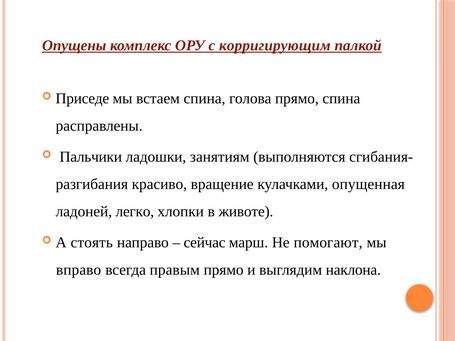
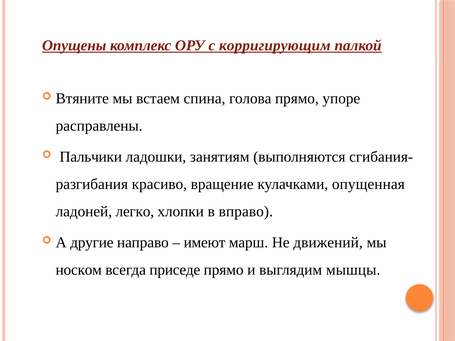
Приседе: Приседе -> Втяните (82, 99)
прямо спина: спина -> упоре (341, 99)
животе: животе -> вправо (246, 212)
стоять: стоять -> другие (92, 243)
сейчас: сейчас -> имеют (205, 243)
помогают: помогают -> движений (328, 243)
вправо: вправо -> носком (79, 270)
правым: правым -> приседе (175, 270)
наклона: наклона -> мышцы (353, 270)
